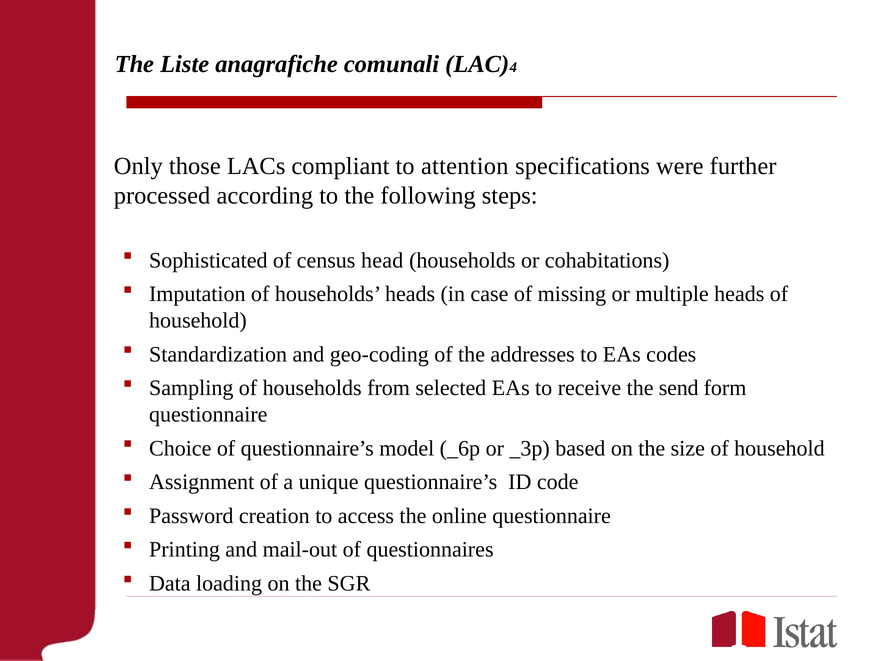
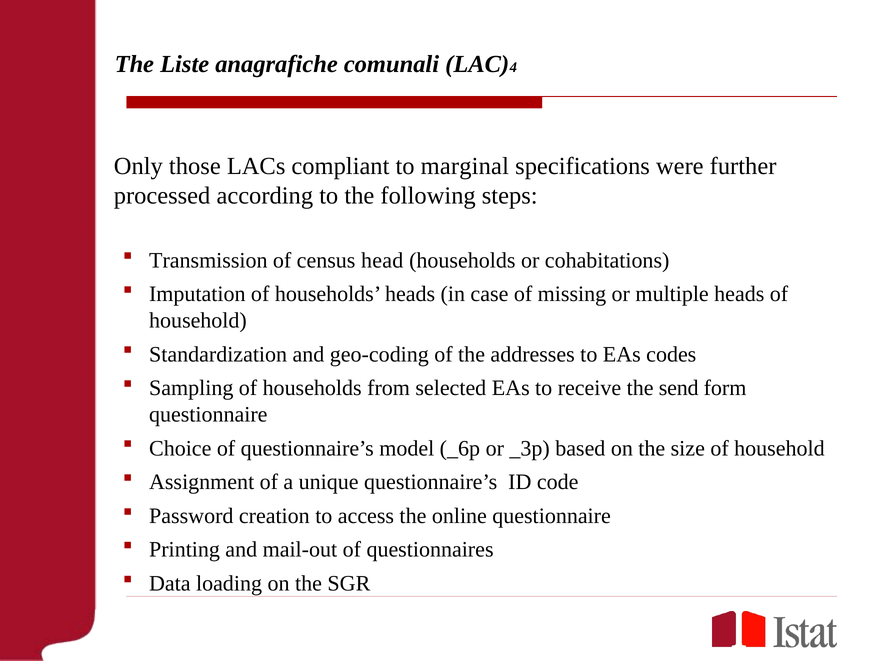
attention: attention -> marginal (465, 166)
Sophisticated: Sophisticated -> Transmission (208, 260)
